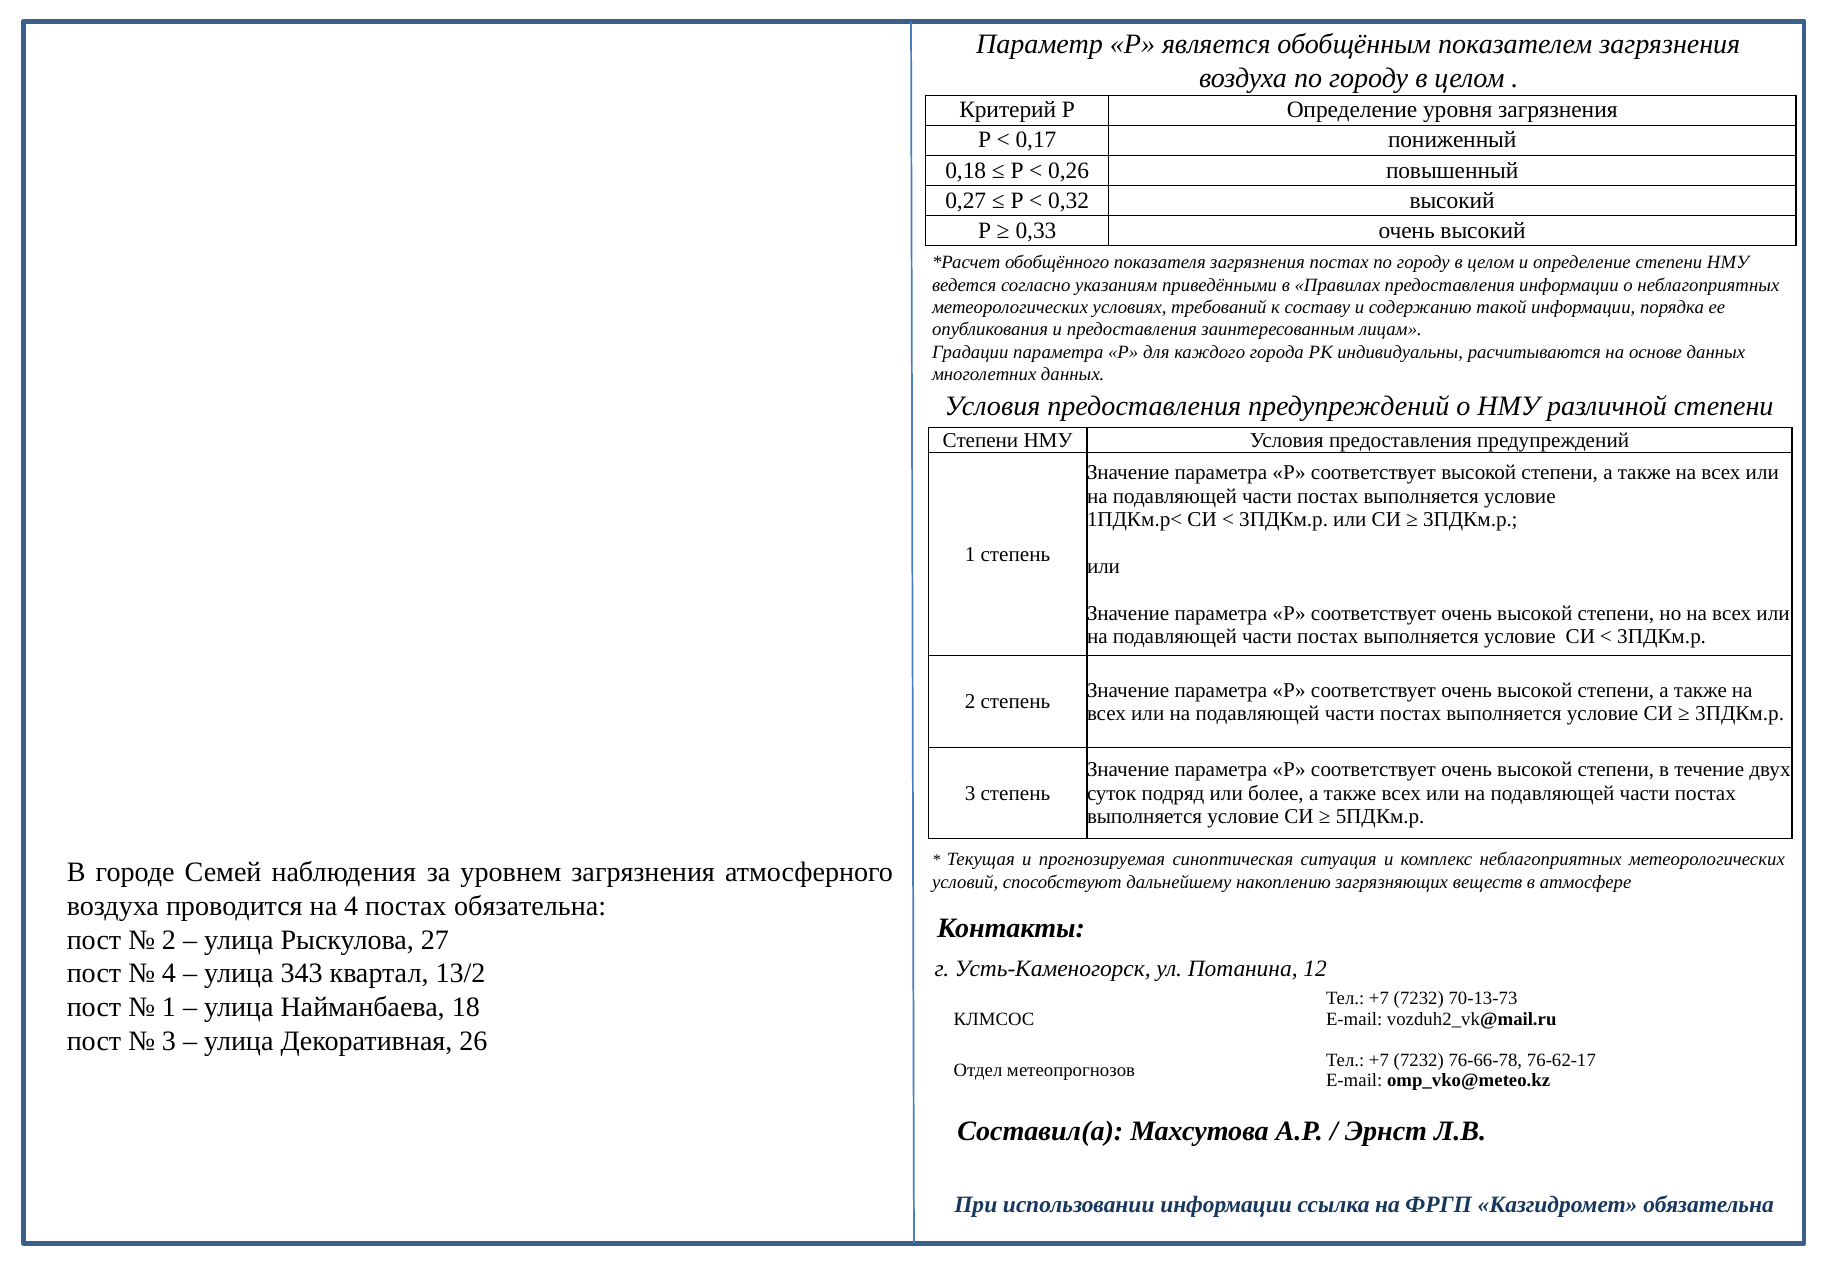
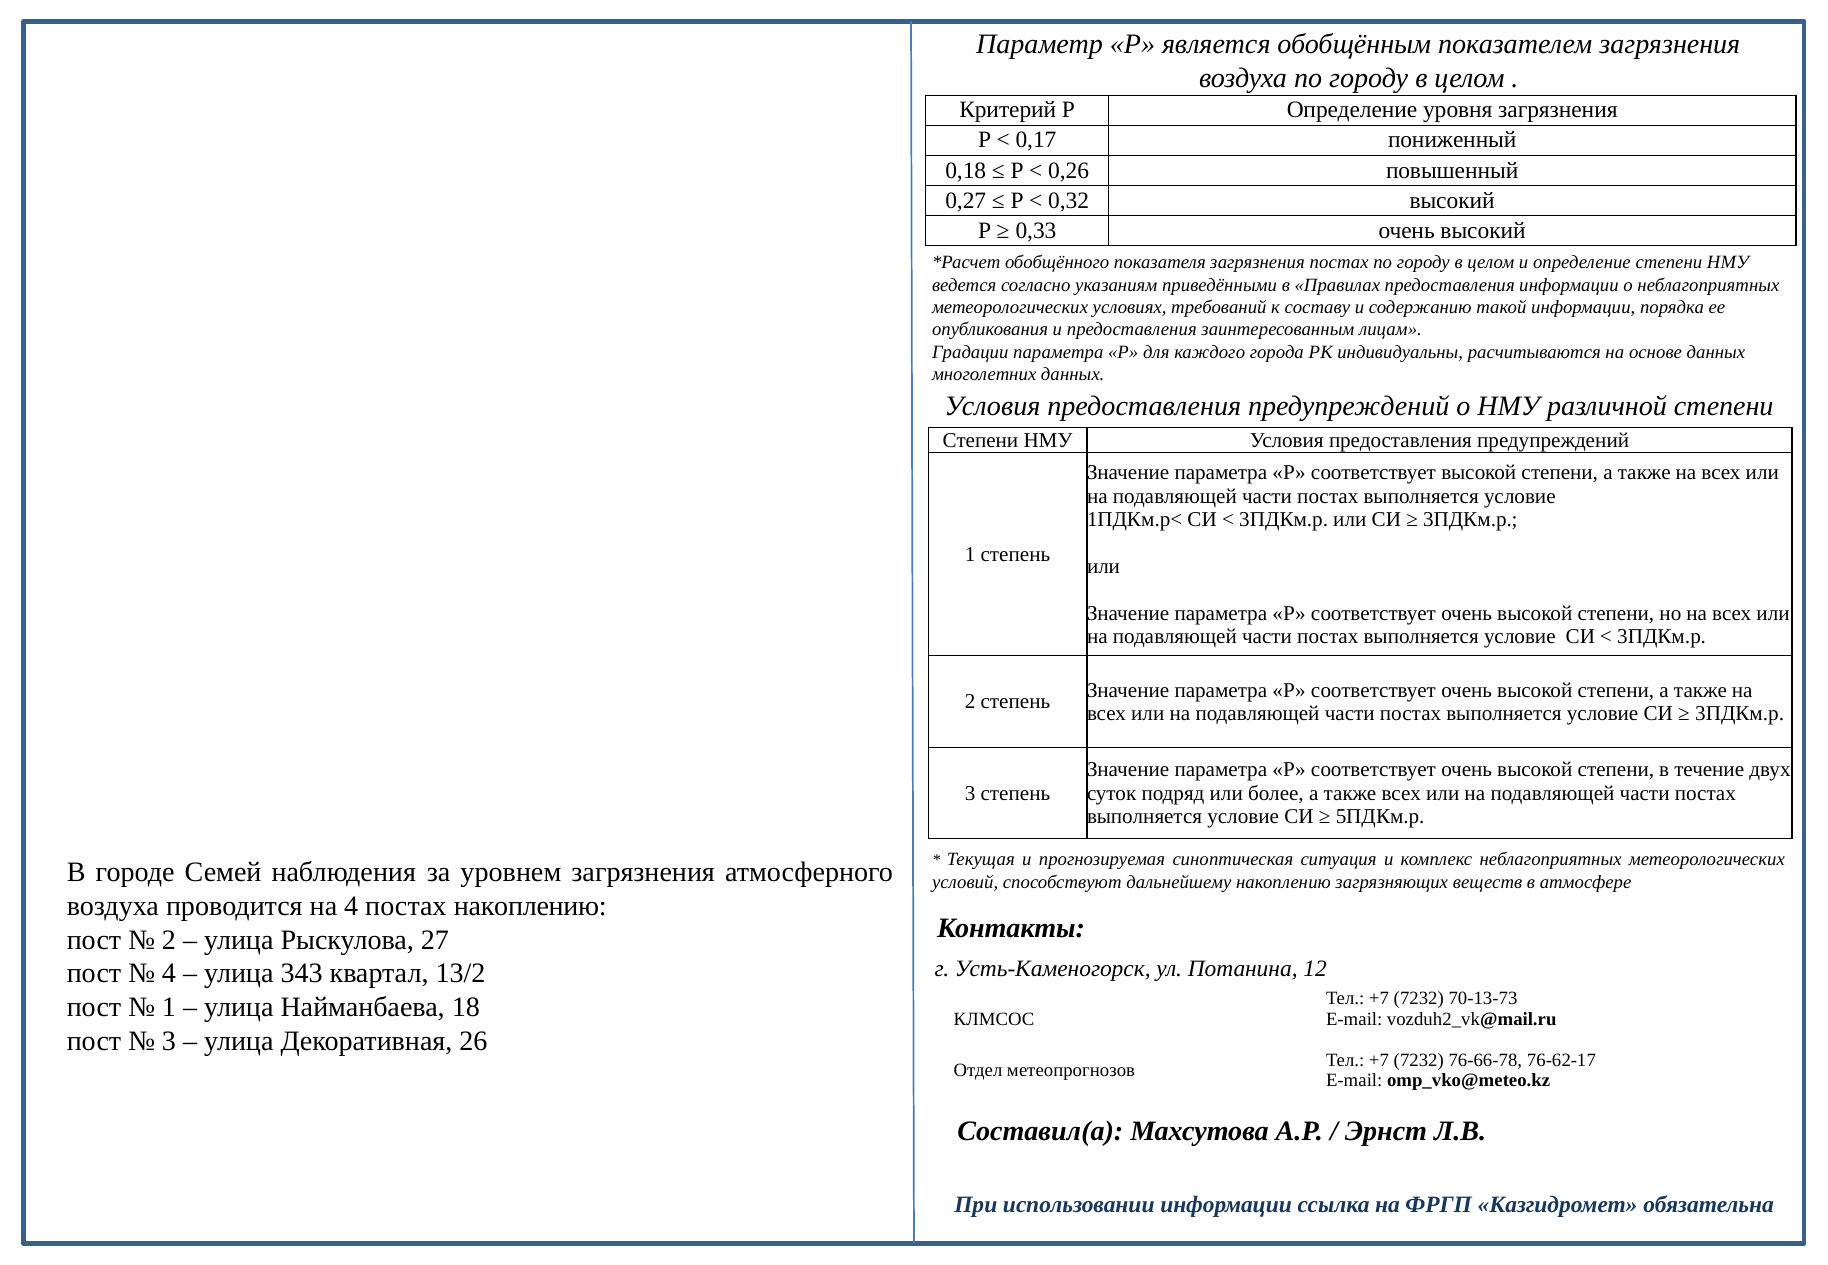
постах обязательна: обязательна -> накоплению (530, 906)
